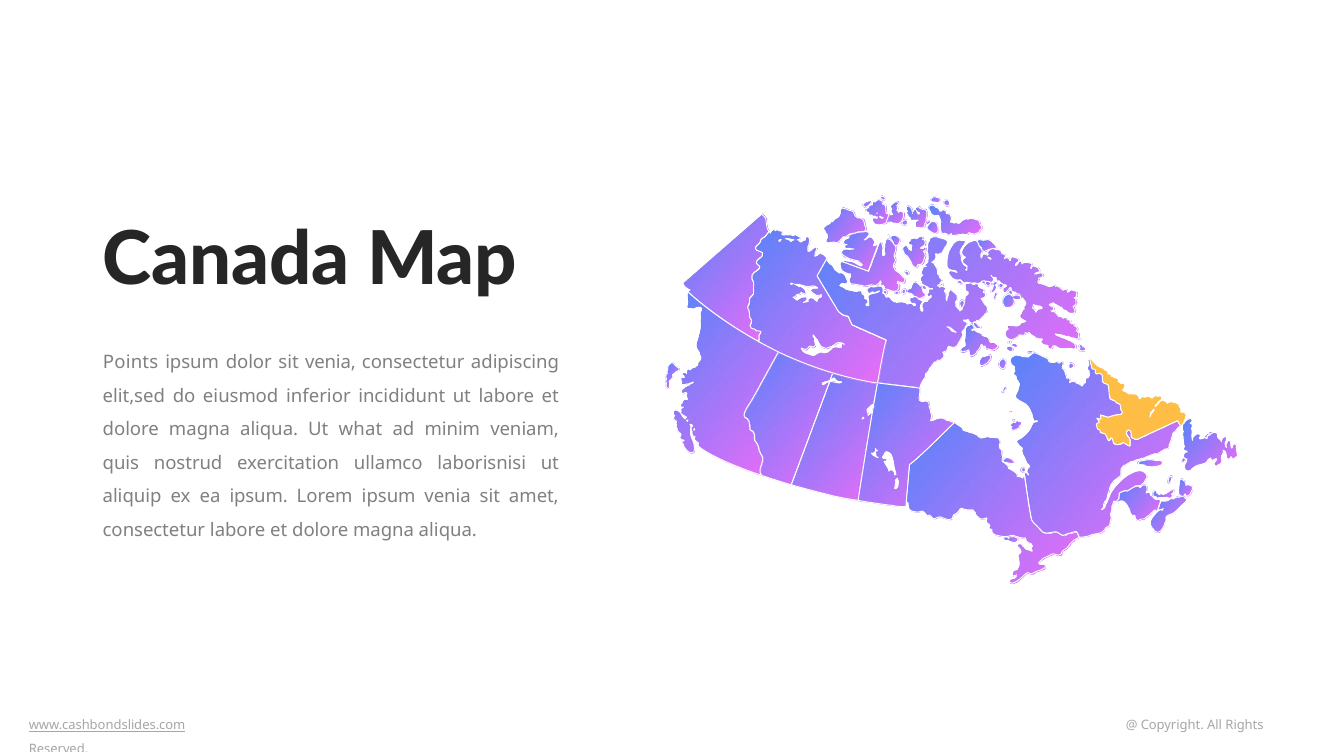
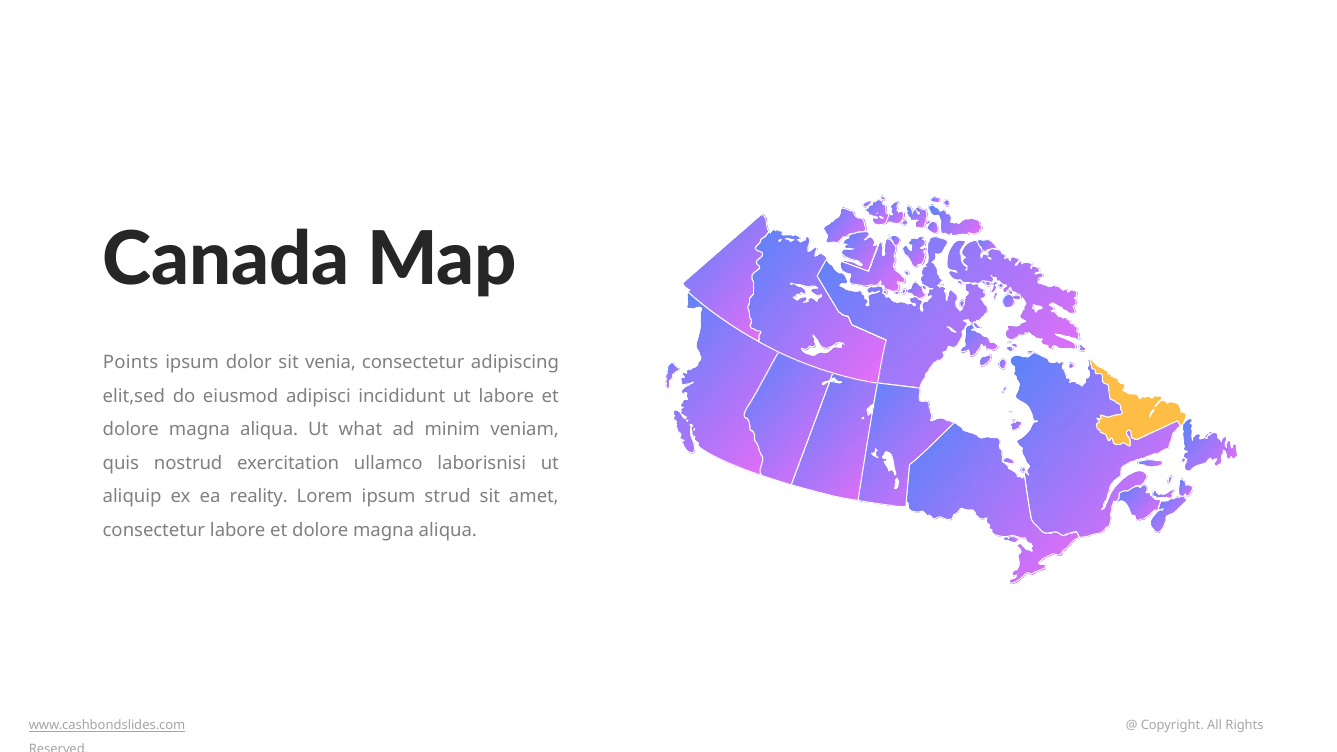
inferior: inferior -> adipisci (318, 396)
ea ipsum: ipsum -> reality (259, 497)
ipsum venia: venia -> strud (448, 497)
